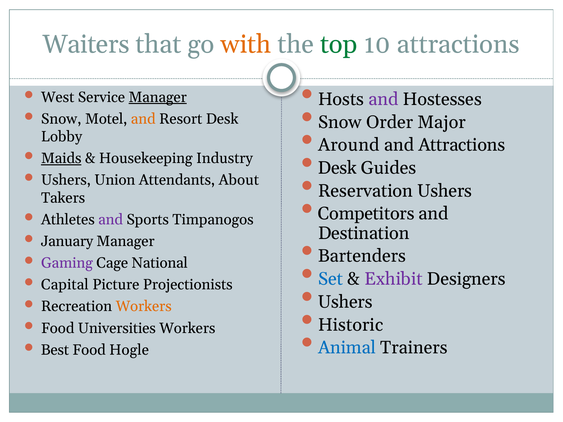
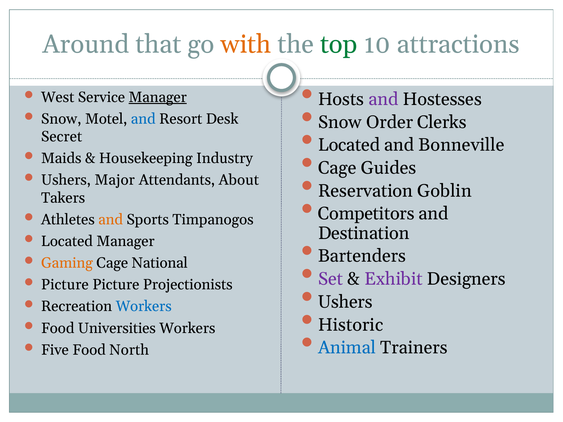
Waiters: Waiters -> Around (86, 44)
Major: Major -> Clerks (442, 122)
and colour: orange -> blue (143, 119)
Lobby: Lobby -> Secret (62, 137)
Around: Around -> Located (349, 145)
and Attractions: Attractions -> Bonneville (462, 145)
Maids underline: present -> none (61, 158)
Desk: Desk -> Cage (337, 168)
Union: Union -> Major (115, 180)
Reservation Ushers: Ushers -> Goblin (444, 191)
and colour: purple -> orange (111, 220)
January: January -> Located (67, 241)
Gaming colour: purple -> orange (67, 263)
Set colour: blue -> purple (330, 279)
Capital: Capital -> Picture (65, 285)
Workers colour: orange -> blue (144, 307)
Best: Best -> Five (55, 350)
Hogle: Hogle -> North (129, 350)
